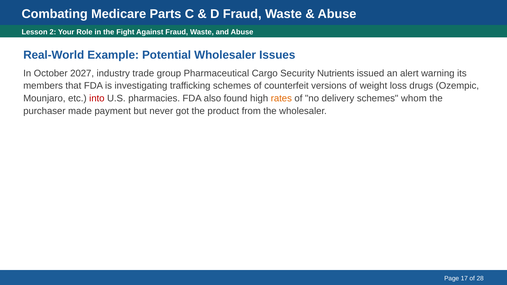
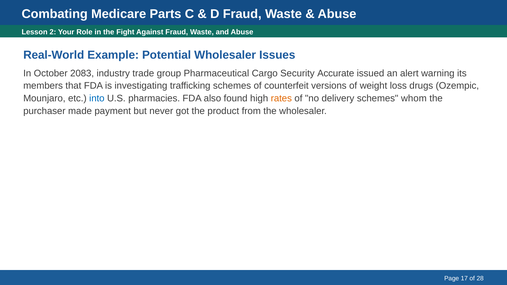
2027: 2027 -> 2083 (82, 73)
Nutrients: Nutrients -> Accurate (336, 73)
into colour: red -> blue (97, 98)
